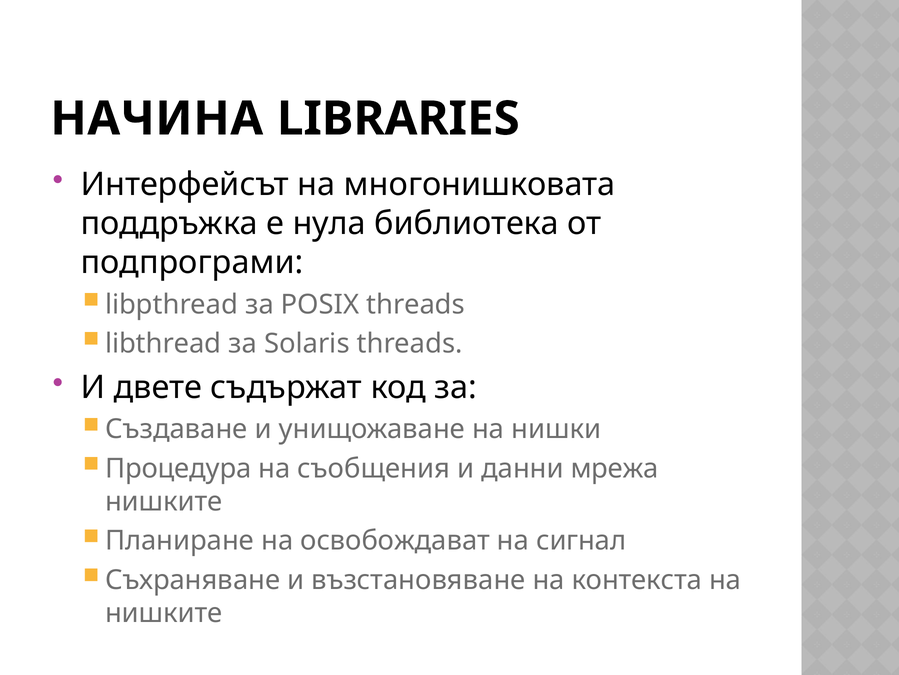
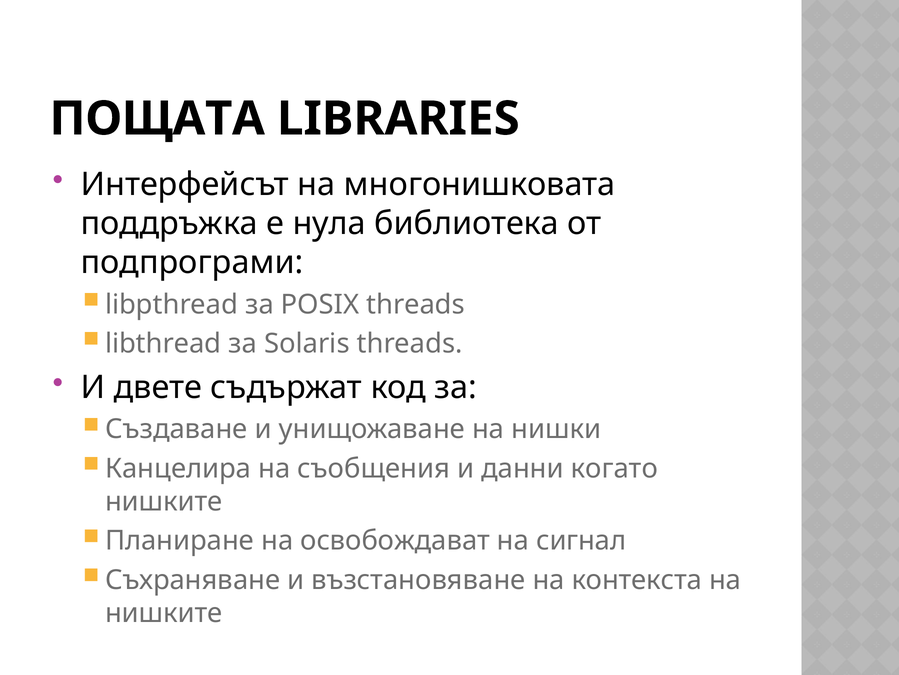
НАЧИНА: НАЧИНА -> ПОЩАТА (157, 119)
Процедура: Процедура -> Канцелира (178, 468)
мрежа: мрежа -> когато (614, 468)
